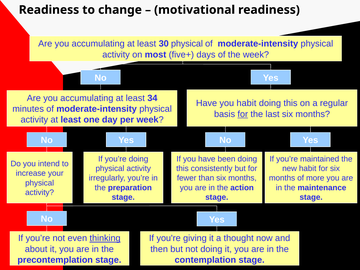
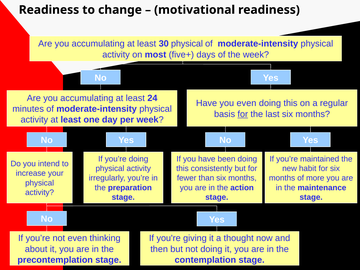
34: 34 -> 24 (152, 98)
you habit: habit -> even (246, 103)
thinking underline: present -> none (105, 238)
